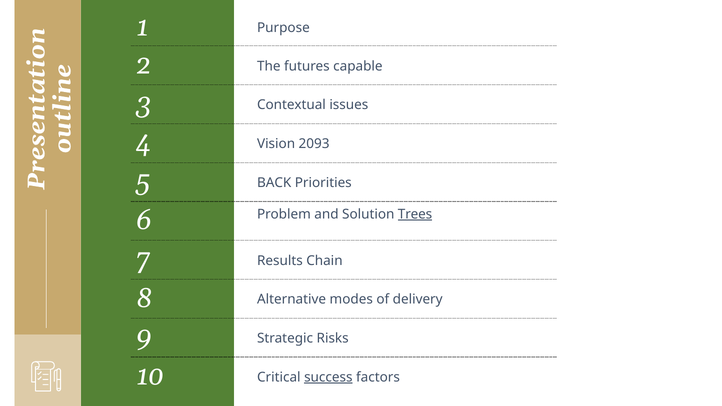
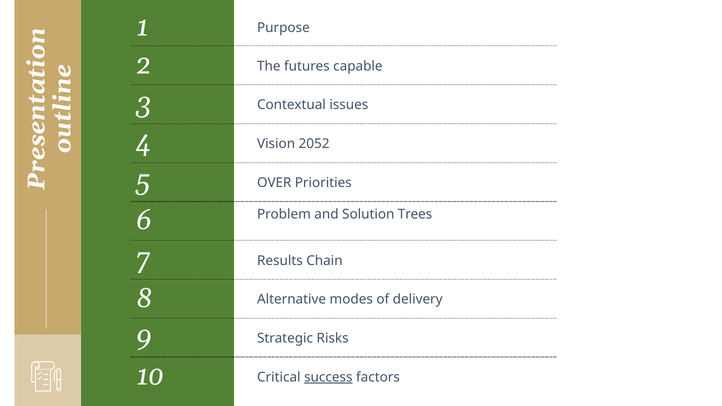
2093: 2093 -> 2052 (314, 144)
BACK: BACK -> OVER (274, 183)
Trees underline: present -> none (415, 214)
